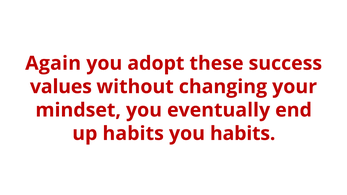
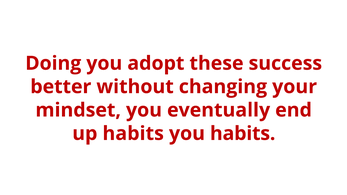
Again: Again -> Doing (53, 63)
values: values -> better (61, 87)
